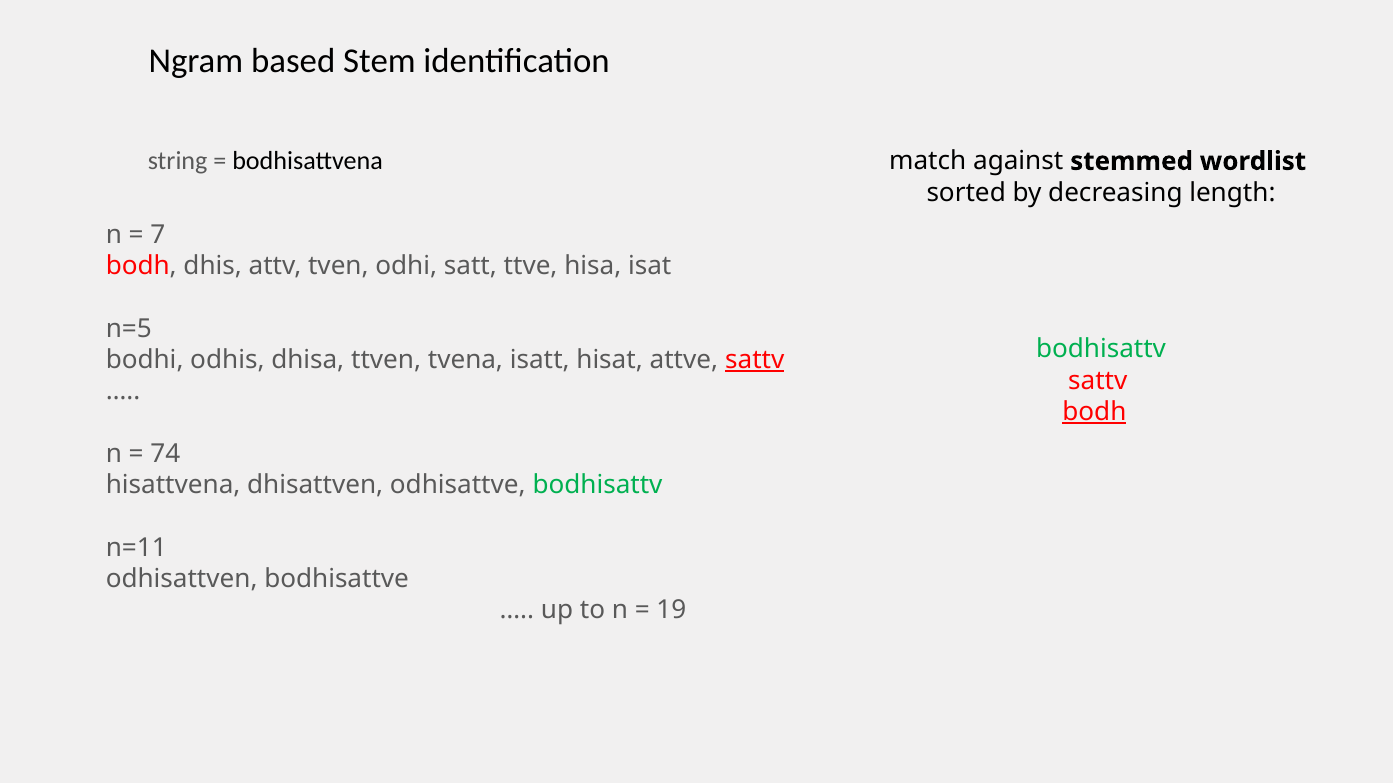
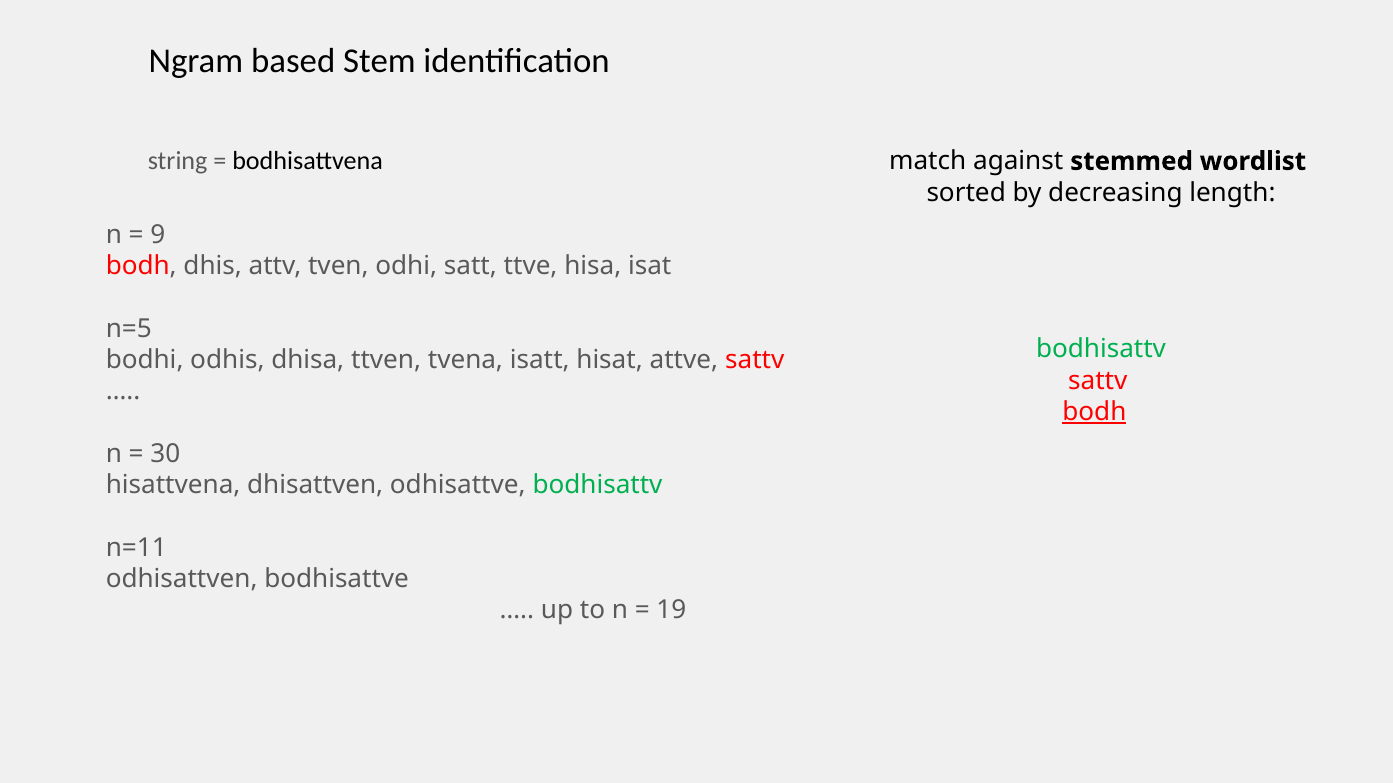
7: 7 -> 9 (158, 235)
sattv underline: present -> none (755, 360)
74: 74 -> 30 (165, 454)
